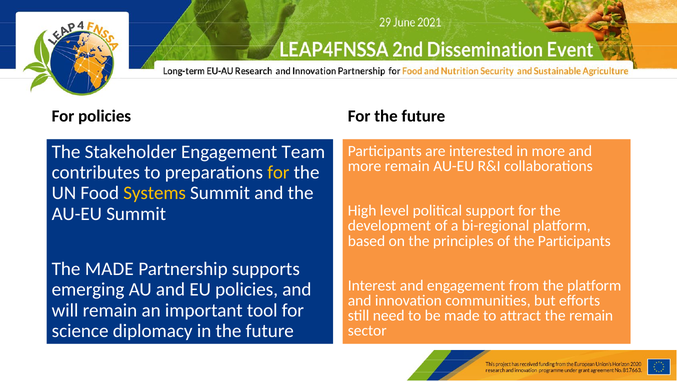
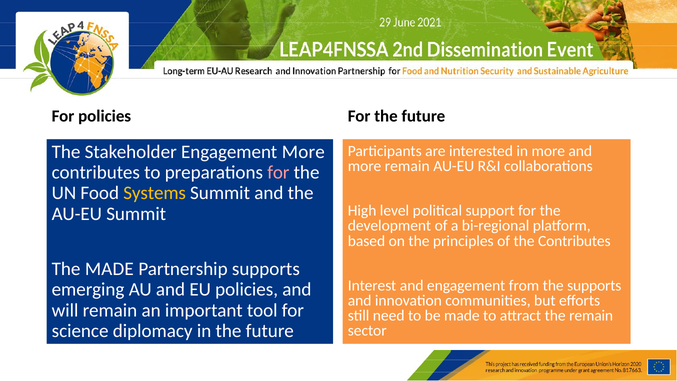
Engagement Team: Team -> More (303, 152)
for colour: yellow -> pink (278, 172)
the Participants: Participants -> Contributes (574, 241)
the platform: platform -> supports (594, 285)
